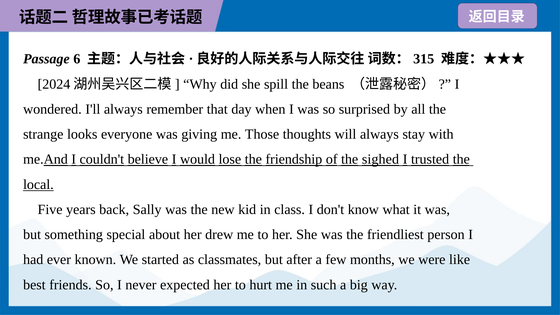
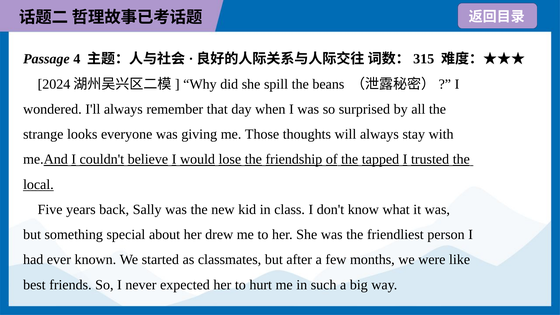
6: 6 -> 4 (77, 59)
sighed: sighed -> tapped (381, 159)
